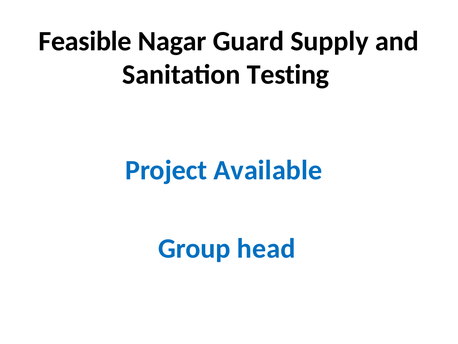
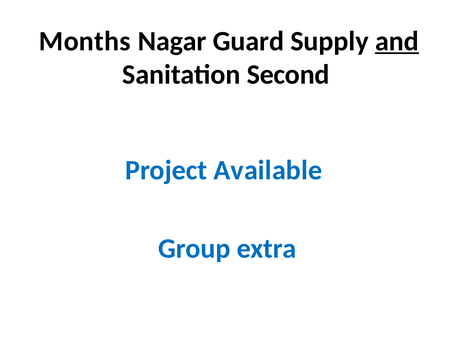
Feasible: Feasible -> Months (85, 41)
and underline: none -> present (397, 41)
Testing: Testing -> Second (288, 75)
head: head -> extra (267, 248)
